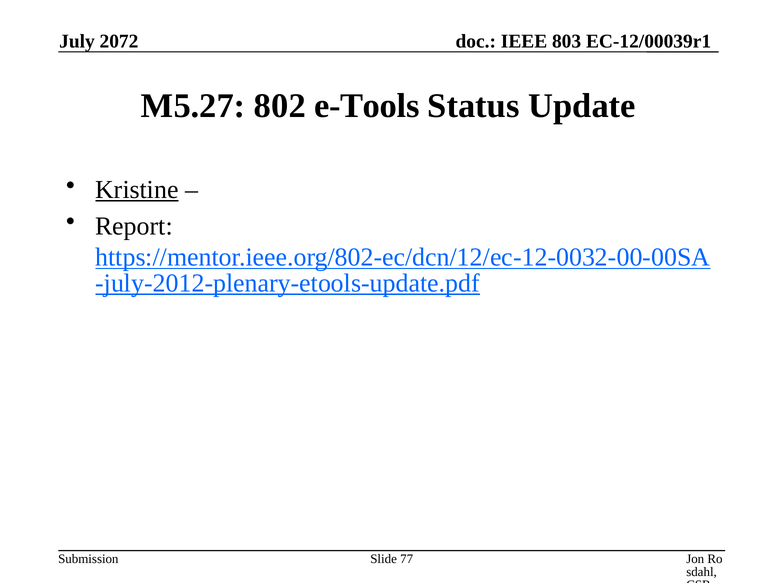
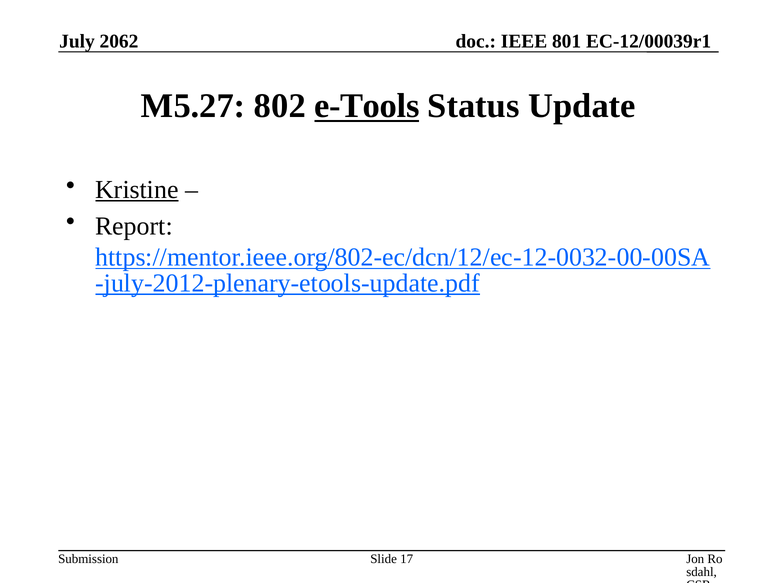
2072: 2072 -> 2062 (119, 41)
803: 803 -> 801 (567, 41)
e-Tools underline: none -> present (367, 106)
77: 77 -> 17 (407, 559)
